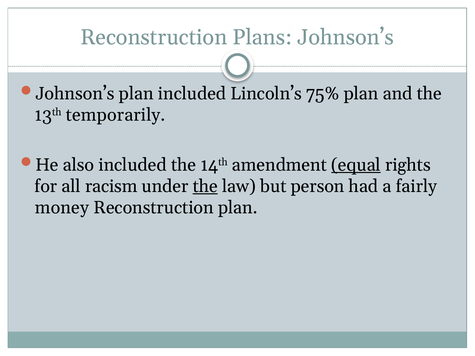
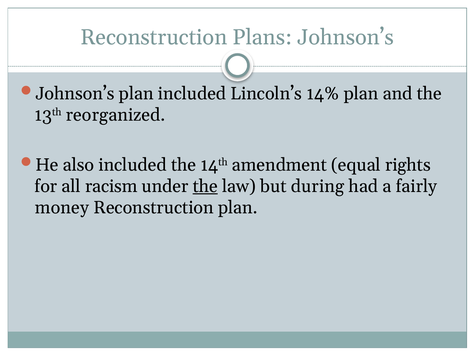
75%: 75% -> 14% (323, 94)
temporarily: temporarily -> reorganized (116, 115)
equal underline: present -> none (356, 165)
person: person -> during (318, 186)
